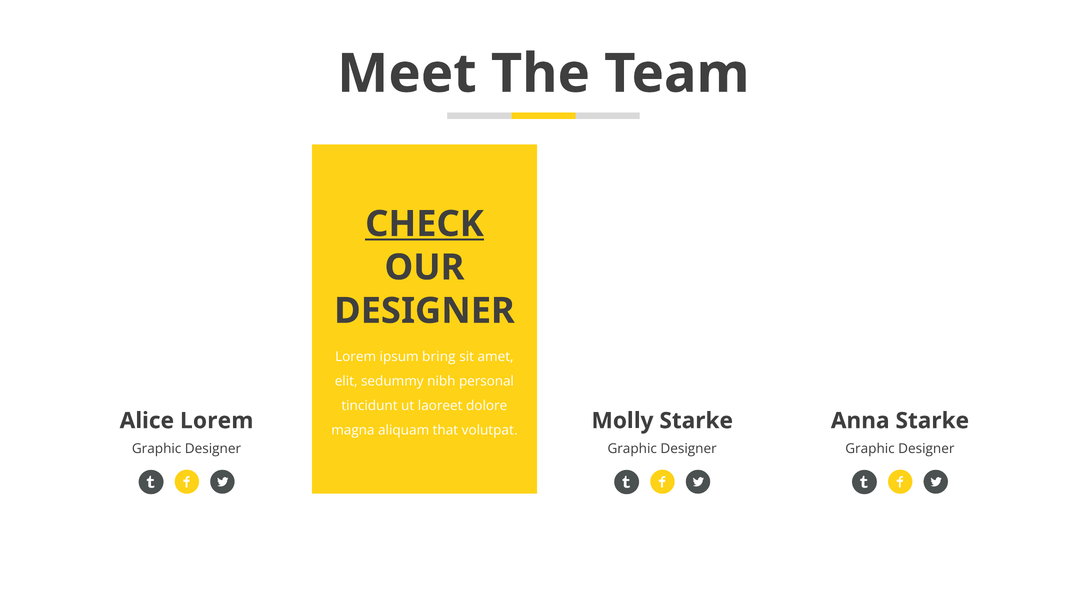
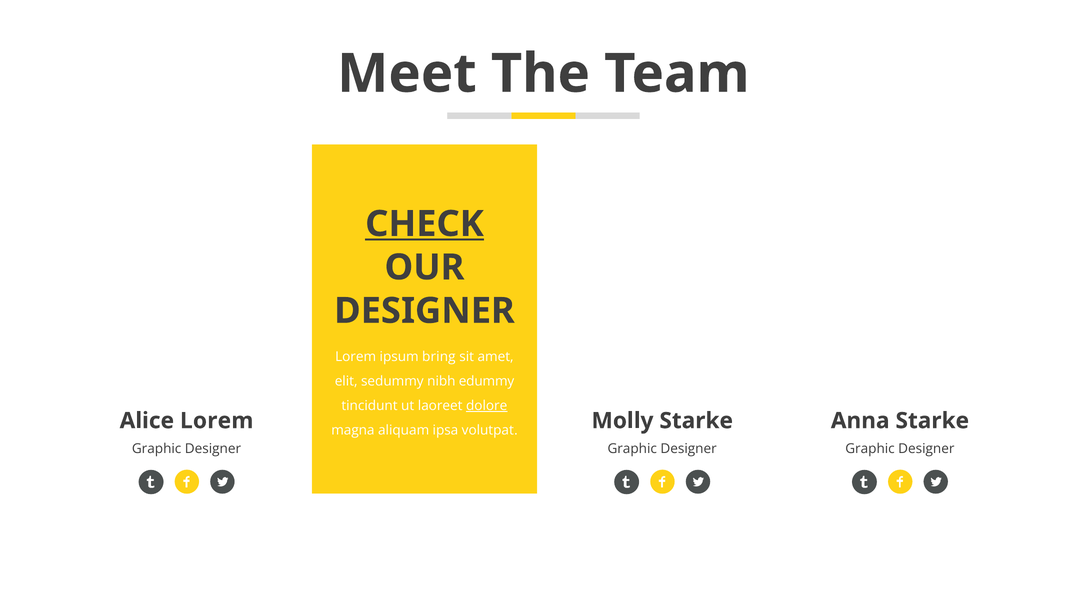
personal: personal -> edummy (486, 381)
dolore underline: none -> present (487, 406)
that: that -> ipsa (445, 430)
